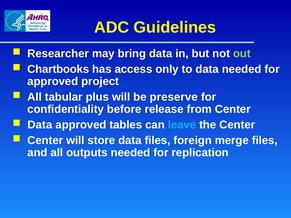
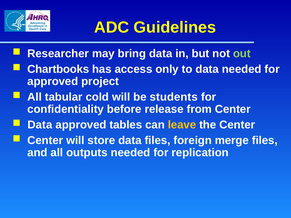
plus: plus -> cold (97, 97)
preserve: preserve -> students (174, 97)
leave colour: light blue -> yellow (182, 125)
